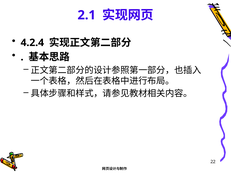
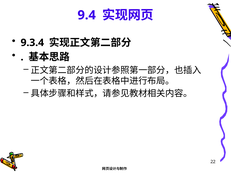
2.1: 2.1 -> 9.4 (87, 15)
4.2.4: 4.2.4 -> 9.3.4 (32, 43)
